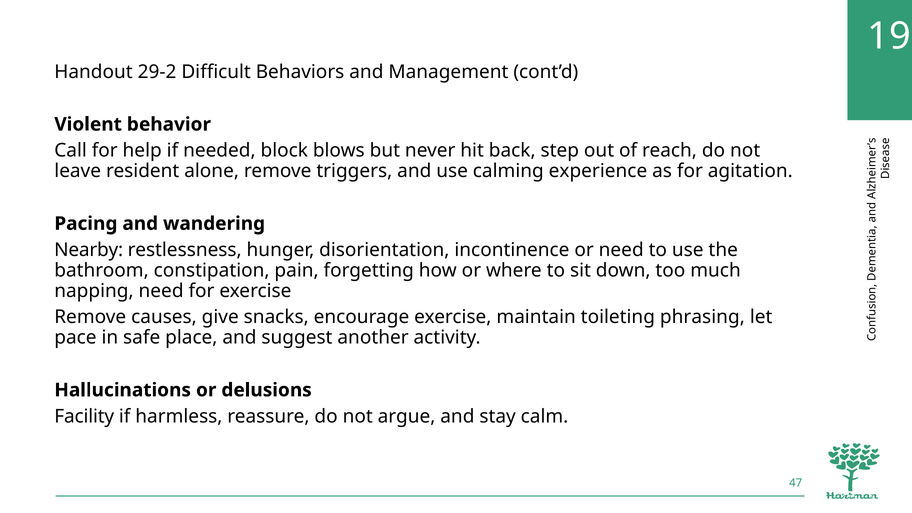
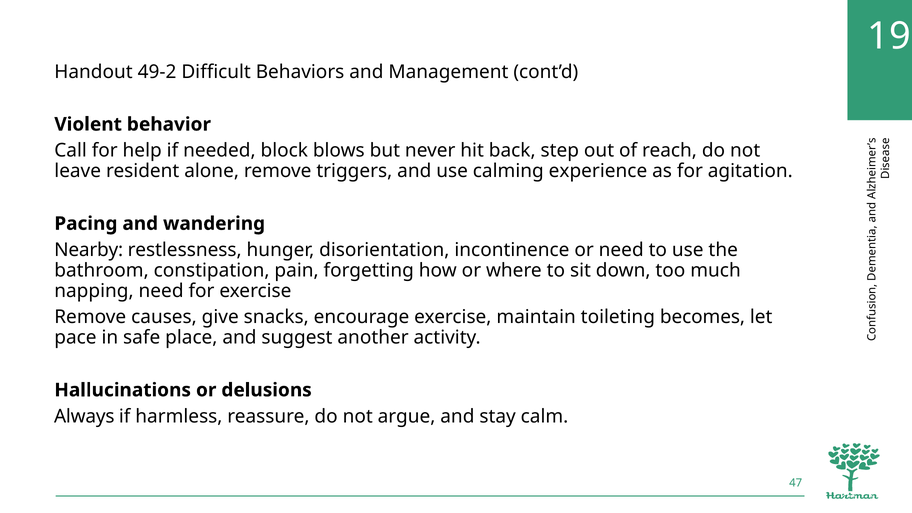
29-2: 29-2 -> 49-2 (157, 72)
phrasing: phrasing -> becomes (702, 317)
Facility: Facility -> Always (84, 416)
